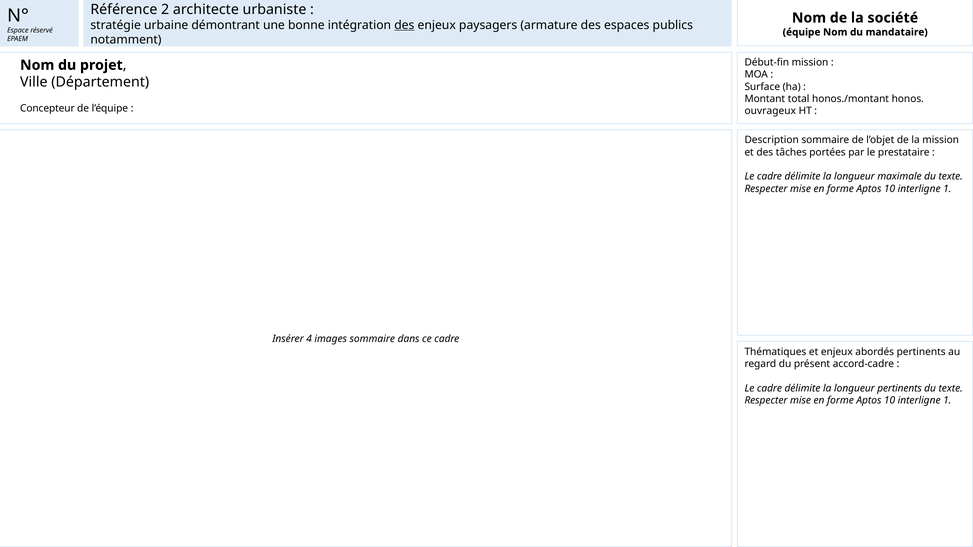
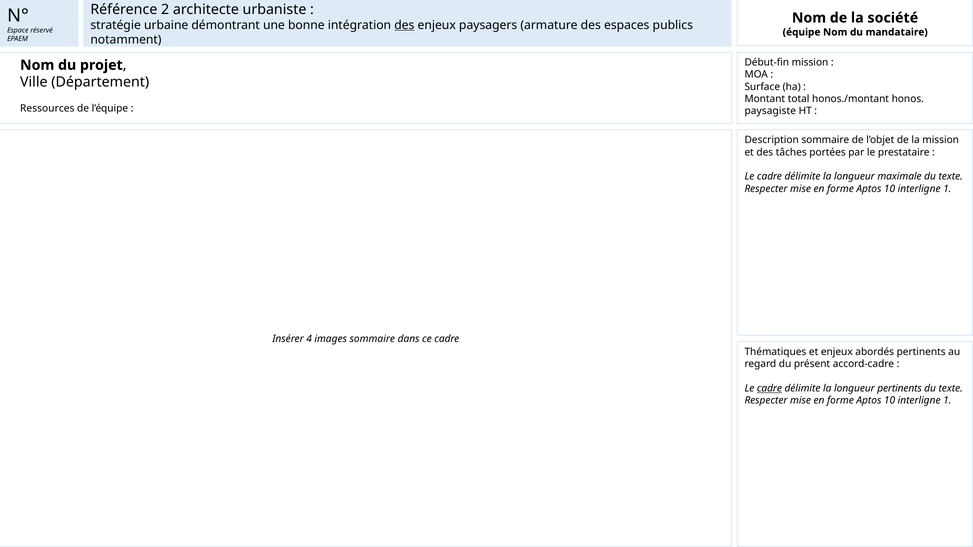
Concepteur: Concepteur -> Ressources (47, 109)
ouvrageux: ouvrageux -> paysagiste (770, 111)
cadre underline: none -> present (769, 389)
